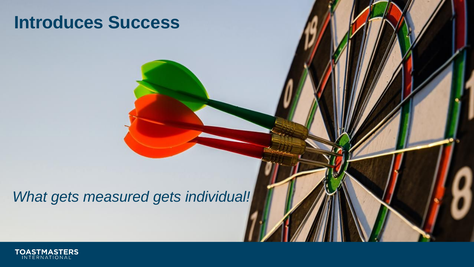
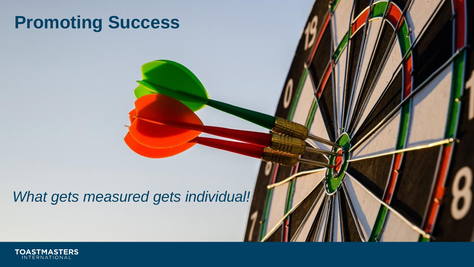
Introduces: Introduces -> Promoting (59, 23)
